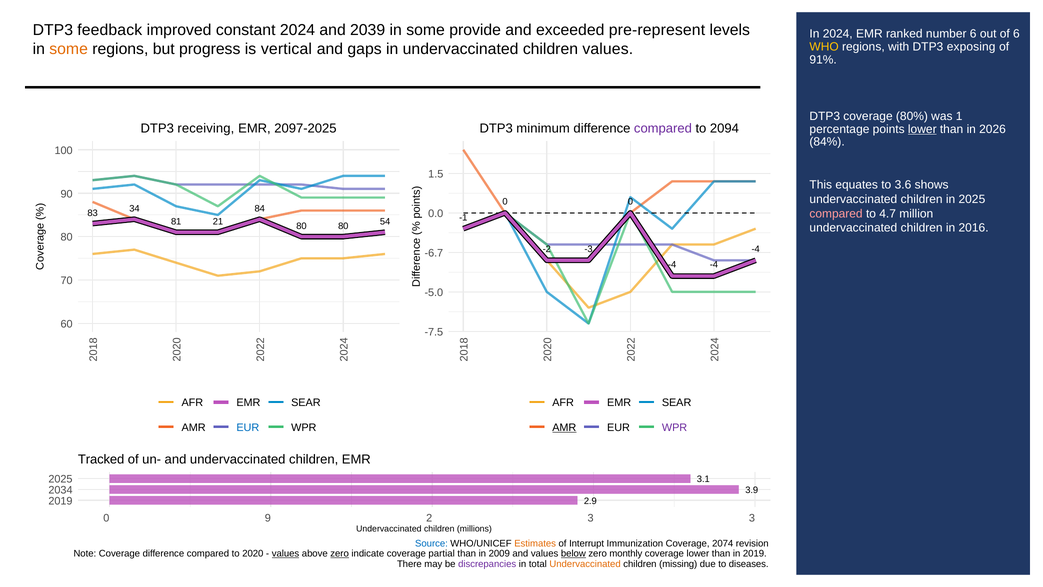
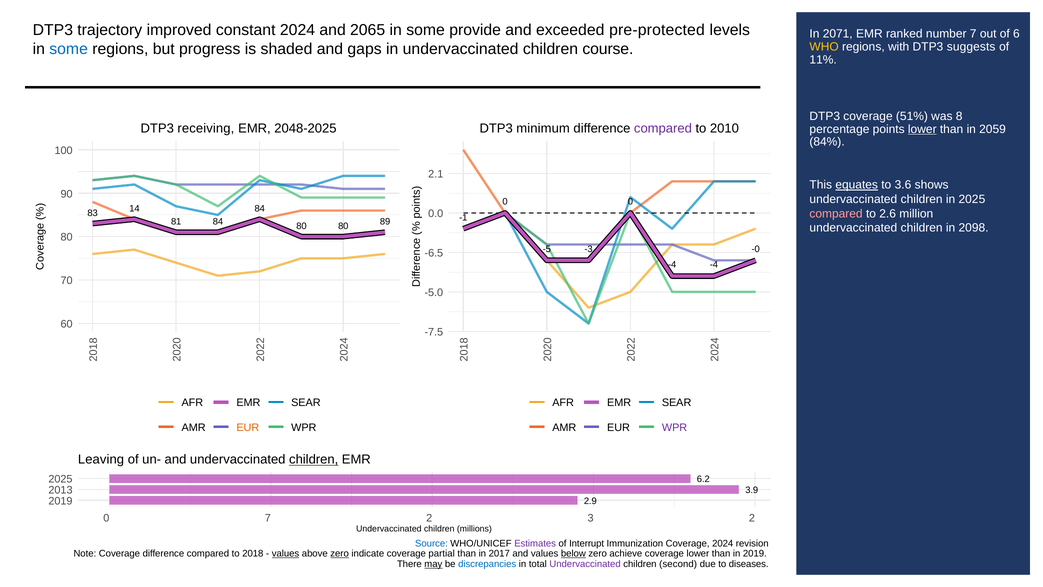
feedback: feedback -> trajectory (110, 30)
2039: 2039 -> 2065 (368, 30)
pre-represent: pre-represent -> pre-protected (657, 30)
In 2024: 2024 -> 2071 (838, 34)
number 6: 6 -> 7 (973, 34)
exposing: exposing -> suggests (971, 47)
some colour: orange -> blue (69, 49)
vertical: vertical -> shaded (287, 49)
children values: values -> course (608, 49)
91%: 91% -> 11% (823, 60)
80%: 80% -> 51% (912, 116)
was 1: 1 -> 8 (959, 116)
2097-2025: 2097-2025 -> 2048-2025 (305, 129)
2094: 2094 -> 2010 (724, 129)
2026: 2026 -> 2059 (993, 129)
1.5: 1.5 -> 2.1 (436, 174)
equates underline: none -> present (857, 185)
4.7: 4.7 -> 2.6 (888, 213)
34: 34 -> 14 (134, 208)
81 21: 21 -> 84 (218, 222)
54: 54 -> 89 (385, 222)
2016: 2016 -> 2098 (974, 228)
-2: -2 -> -5 (547, 249)
-4: -4 -> -0 (756, 249)
-6.7: -6.7 -> -6.5 (434, 253)
EUR colour: blue -> orange (248, 427)
AMR underline: present -> none (564, 427)
Tracked: Tracked -> Leaving (101, 459)
children underline: none -> present (314, 459)
3.1: 3.1 -> 6.2 (703, 479)
2034: 2034 -> 2013 (61, 490)
0 9: 9 -> 7 (268, 518)
3 3: 3 -> 2 (752, 518)
Estimates colour: orange -> purple (535, 543)
Coverage 2074: 2074 -> 2024 (723, 543)
2020: 2020 -> 2018 (253, 553)
2009: 2009 -> 2017 (499, 553)
monthly: monthly -> achieve (626, 553)
may underline: none -> present (433, 564)
discrepancies colour: purple -> blue (487, 564)
Undervaccinated colour: orange -> purple (585, 564)
missing: missing -> second (678, 564)
